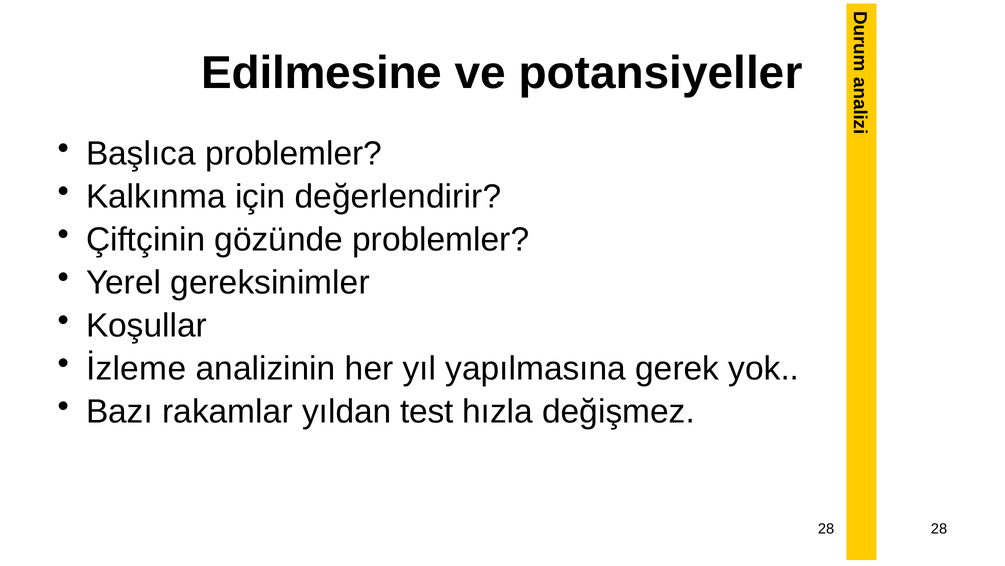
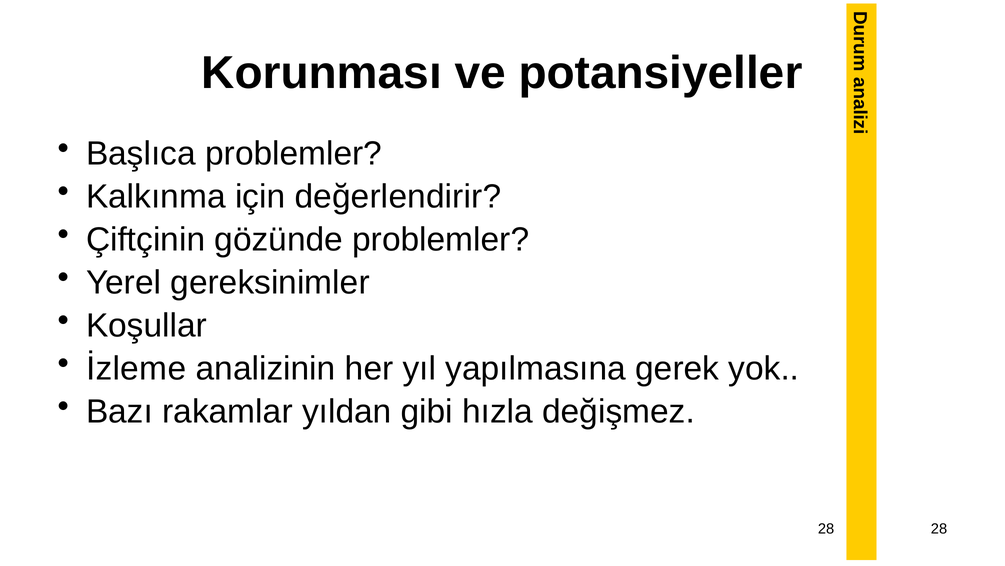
Edilmesine: Edilmesine -> Korunması (322, 73)
test: test -> gibi (427, 411)
